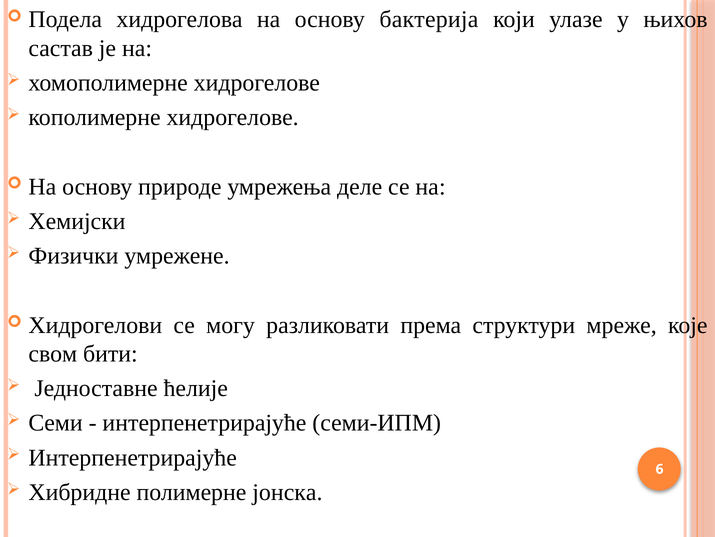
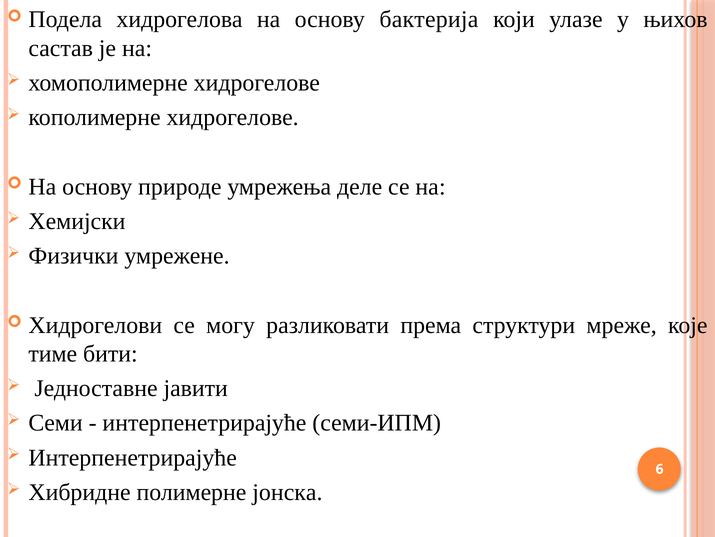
свом: свом -> тиме (53, 353)
ћелије: ћелије -> јавити (196, 388)
